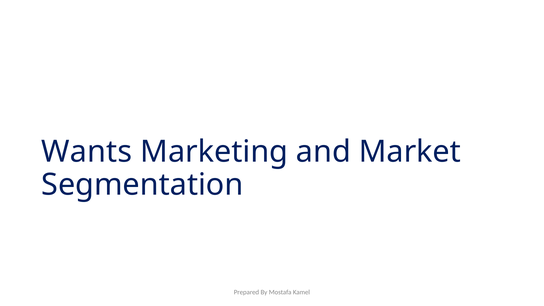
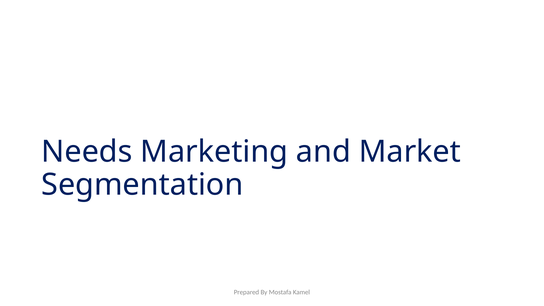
Wants: Wants -> Needs (87, 152)
